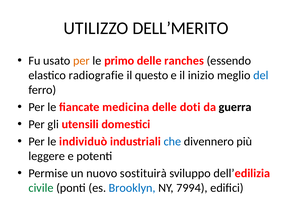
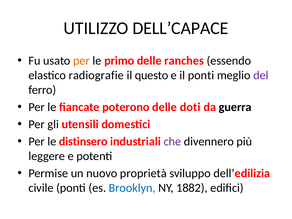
DELL’MERITO: DELL’MERITO -> DELL’CAPACE (180, 28)
il inizio: inizio -> ponti (201, 75)
del colour: blue -> purple (261, 75)
medicina: medicina -> poterono (126, 107)
individuò: individuò -> distinsero (83, 142)
che colour: blue -> purple (172, 142)
sostituirà: sostituirà -> proprietà (143, 173)
civile colour: green -> black (41, 188)
7994: 7994 -> 1882 (192, 188)
